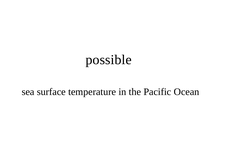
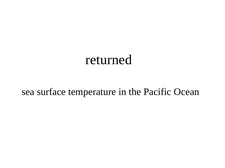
possible: possible -> returned (109, 60)
